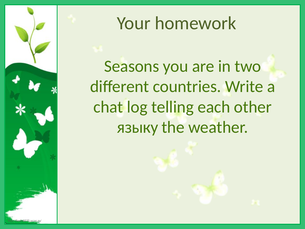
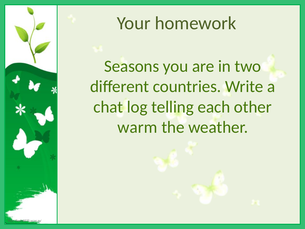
языку: языку -> warm (137, 127)
